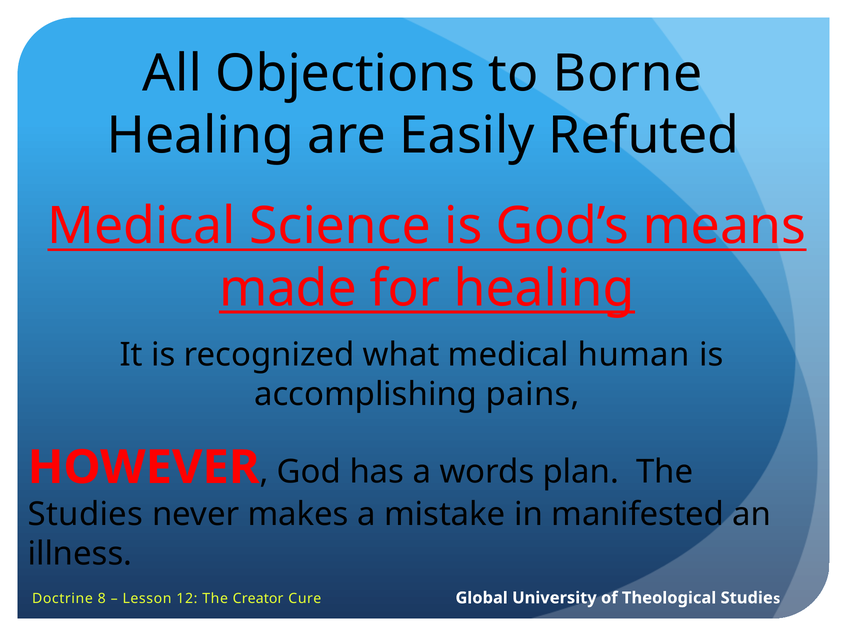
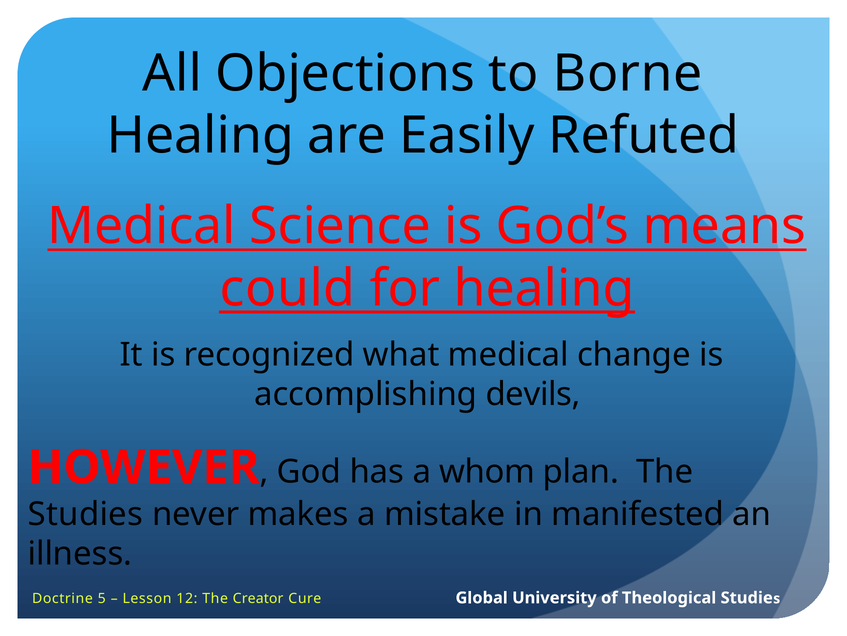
made: made -> could (288, 288)
human: human -> change (634, 354)
pains: pains -> devils (533, 394)
words: words -> whom (487, 472)
8: 8 -> 5 (102, 598)
